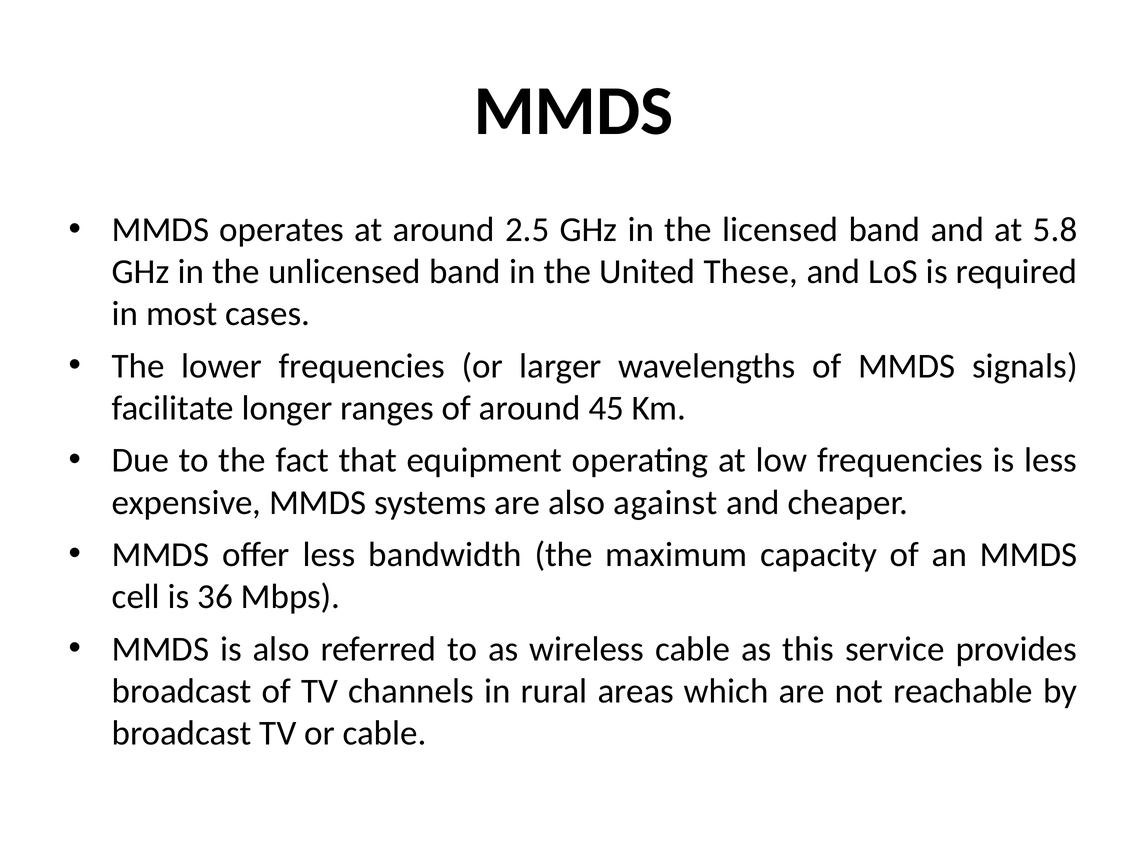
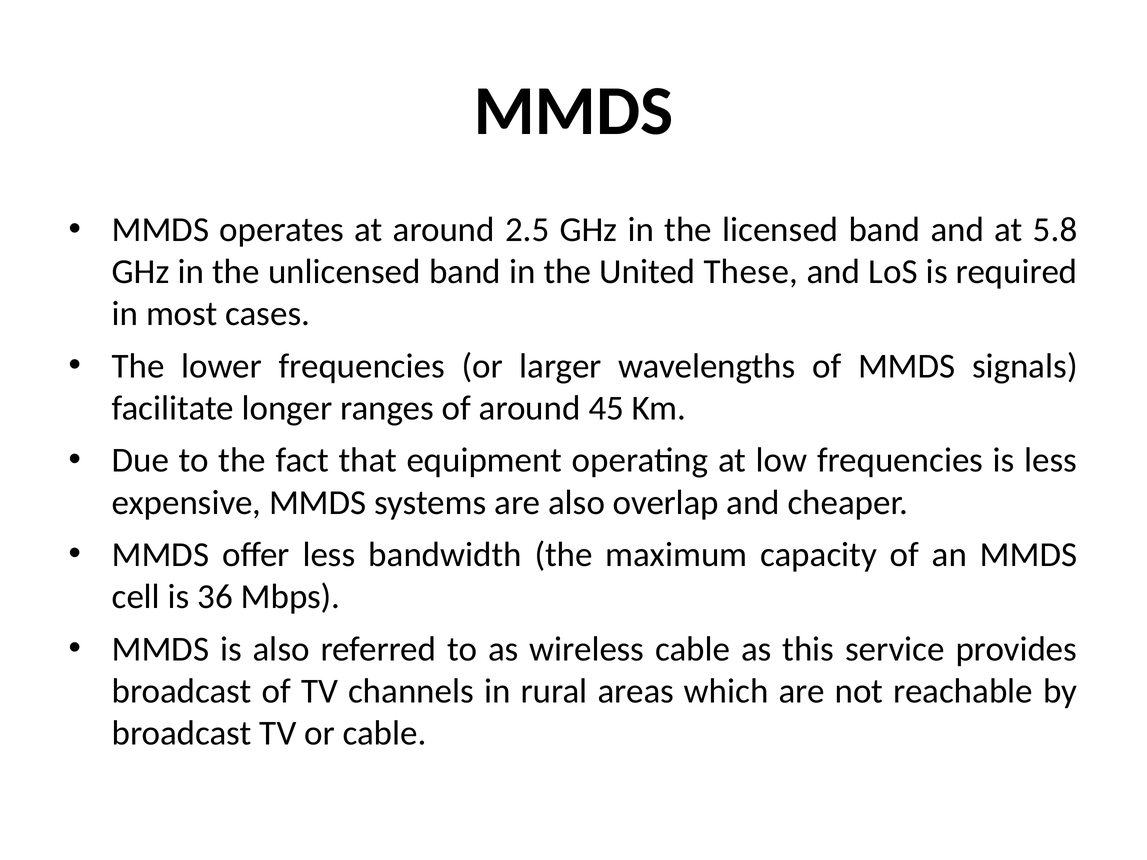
against: against -> overlap (666, 503)
